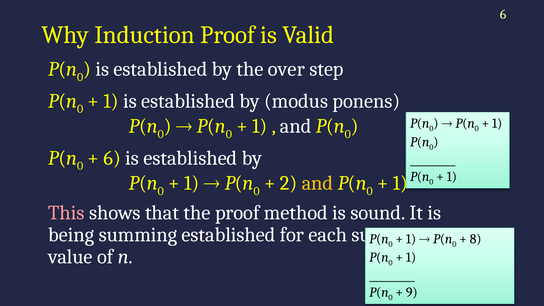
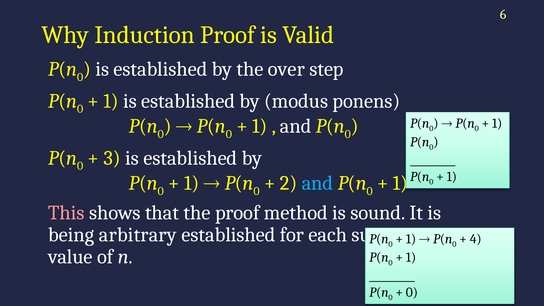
6: 6 -> 3 (112, 158)
and colour: yellow -> light blue (317, 183)
summing: summing -> arbitrary (138, 235)
8: 8 -> 4 (476, 239)
9: 9 -> 0 (412, 292)
